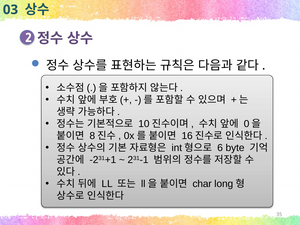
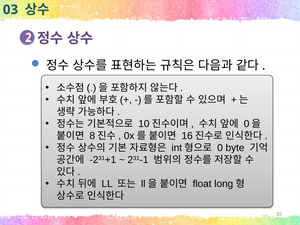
6: 6 -> 0 (220, 148)
char: char -> float (202, 184)
